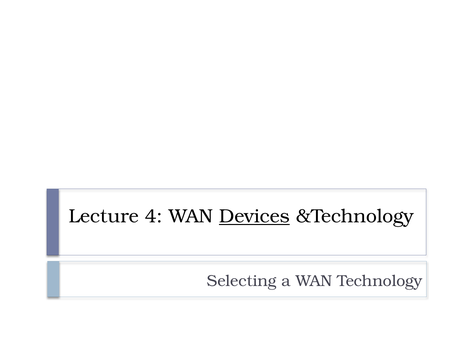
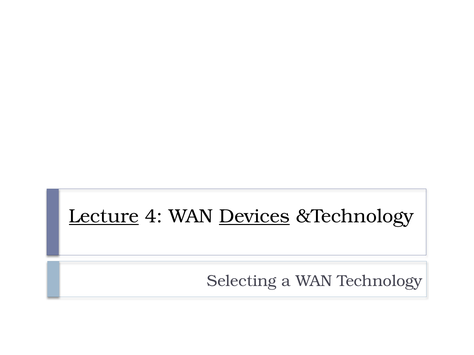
Lecture underline: none -> present (104, 217)
